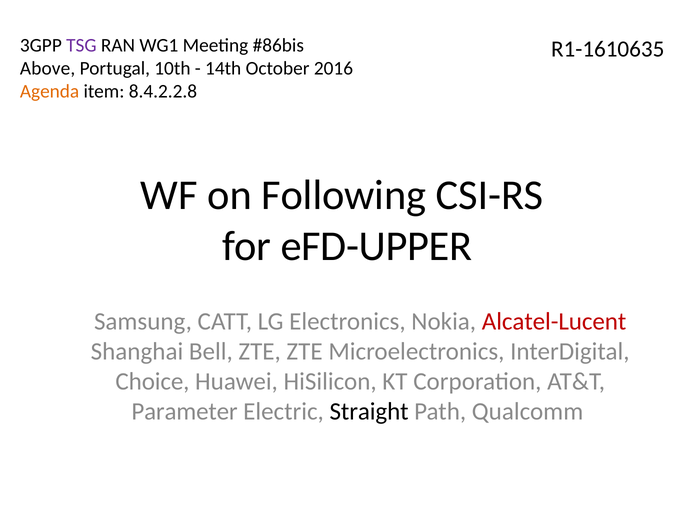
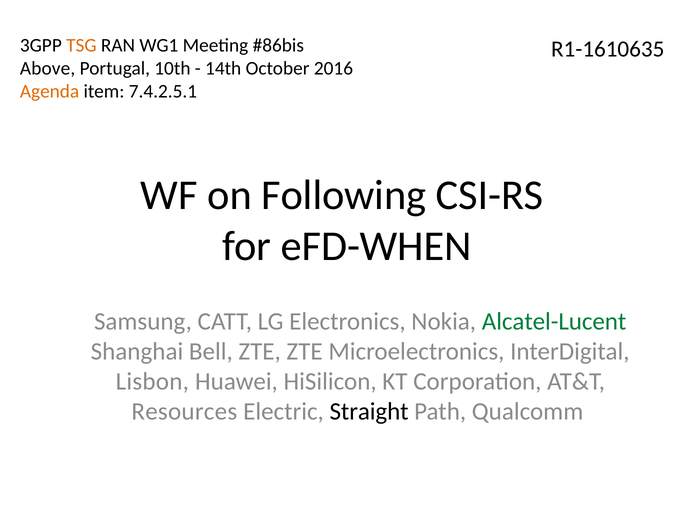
TSG colour: purple -> orange (81, 45)
8.4.2.2.8: 8.4.2.2.8 -> 7.4.2.5.1 (163, 92)
eFD-UPPER: eFD-UPPER -> eFD-WHEN (376, 246)
Alcatel-Lucent colour: red -> green (554, 321)
Choice: Choice -> Lisbon (152, 381)
Parameter: Parameter -> Resources (184, 411)
